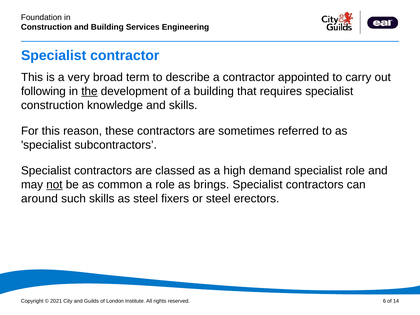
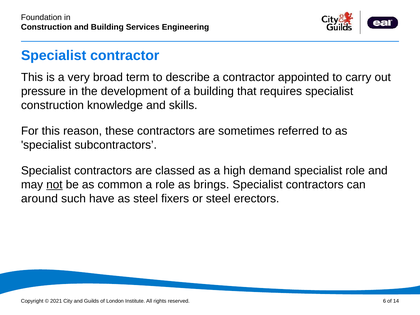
following: following -> pressure (43, 91)
the underline: present -> none (89, 91)
such skills: skills -> have (102, 199)
